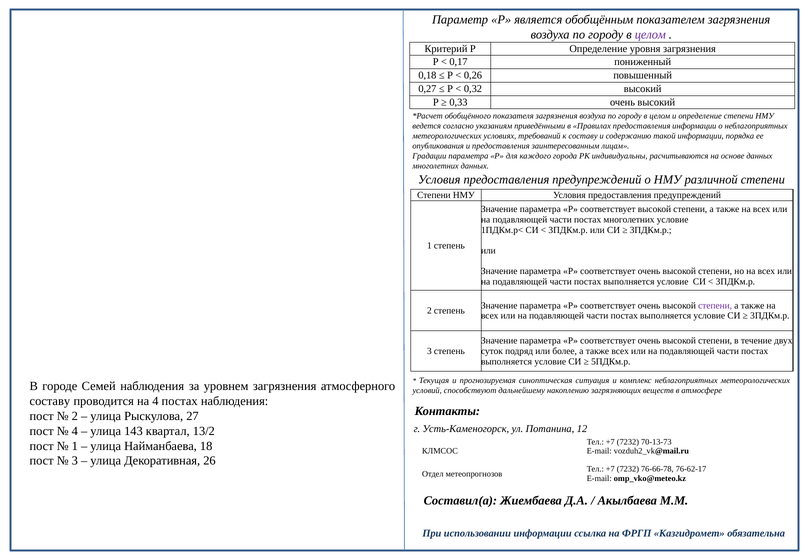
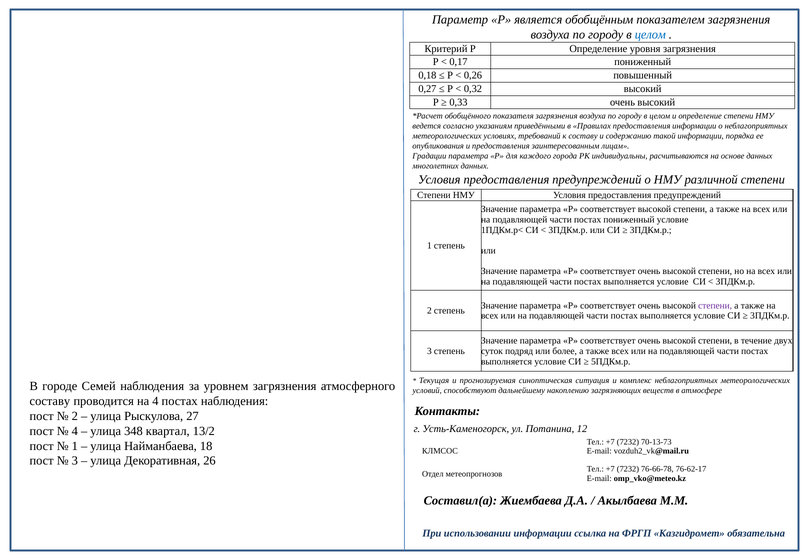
целом colour: purple -> blue (650, 34)
постах многолетних: многолетних -> пониженный (629, 220)
143: 143 -> 348 (133, 431)
